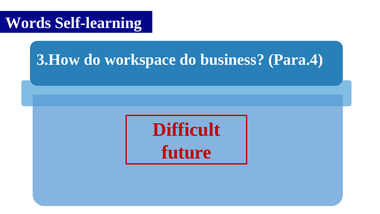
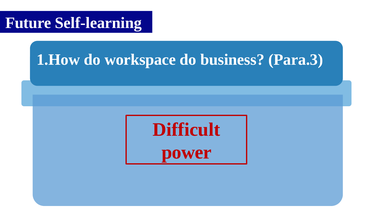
Words: Words -> Future (28, 23)
3.How: 3.How -> 1.How (58, 60)
Para.4: Para.4 -> Para.3 (296, 60)
future: future -> power (187, 152)
